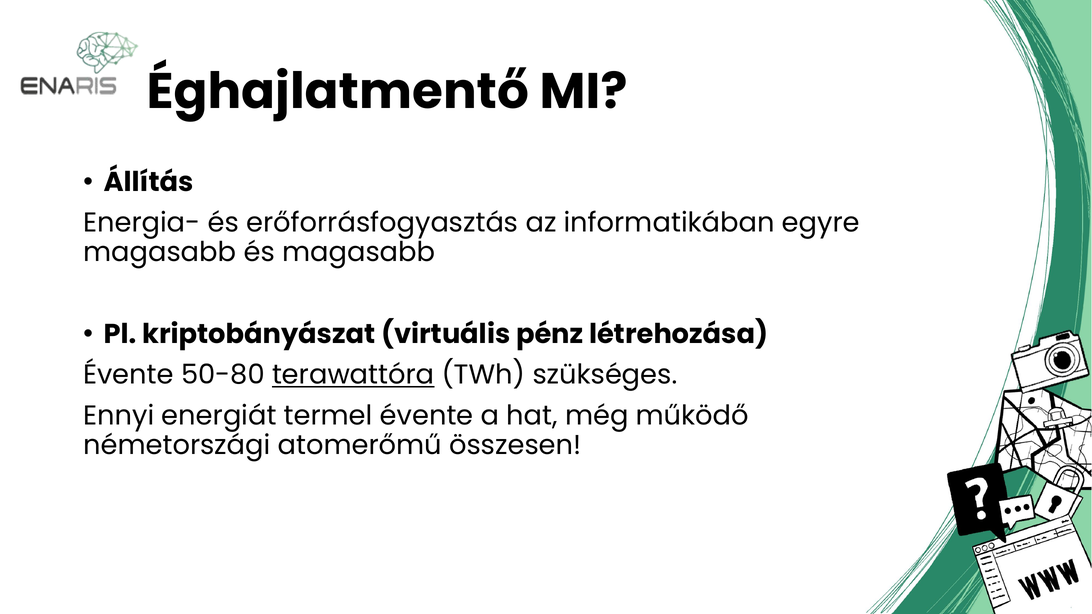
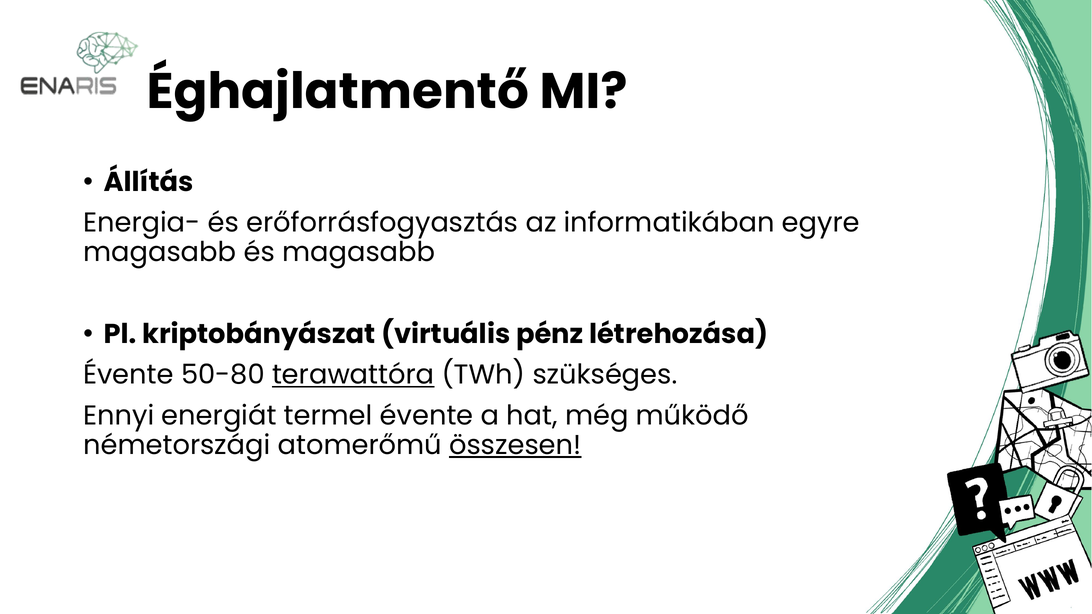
összesen underline: none -> present (515, 445)
